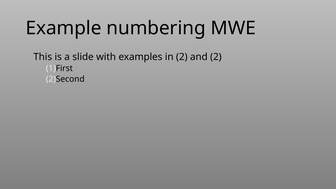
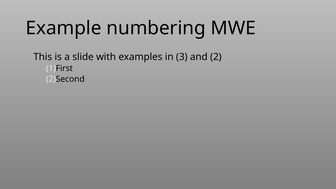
in 2: 2 -> 3 (182, 57)
